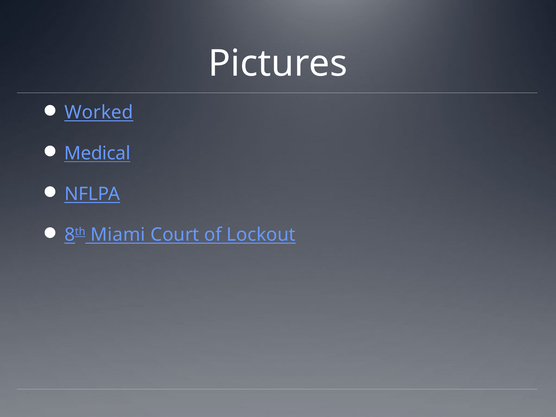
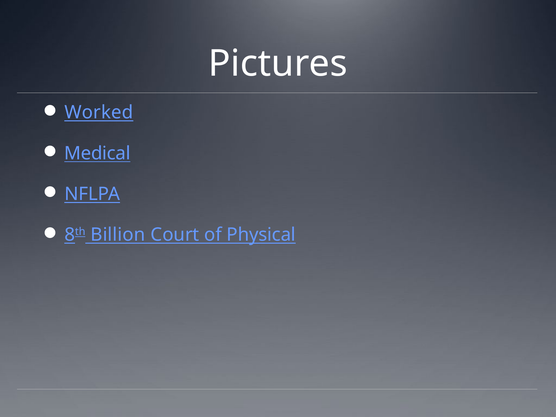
Miami: Miami -> Billion (118, 235)
Lockout: Lockout -> Physical (261, 235)
